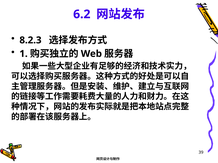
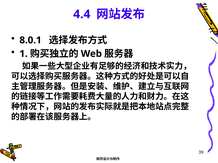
6.2: 6.2 -> 4.4 (82, 14)
8.2.3: 8.2.3 -> 8.0.1 (30, 40)
